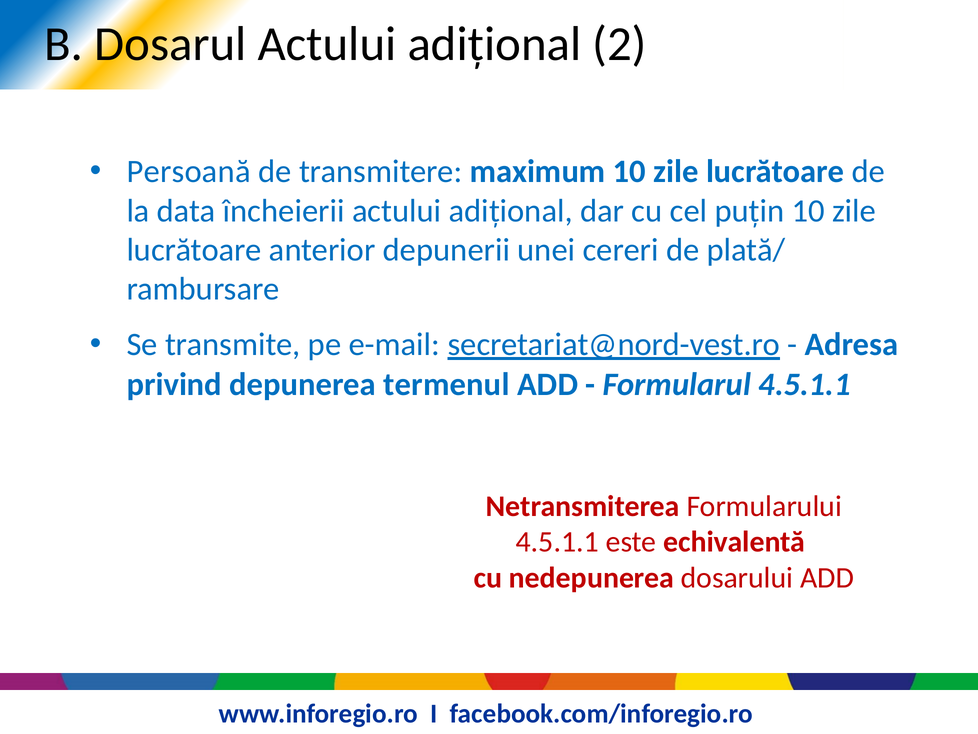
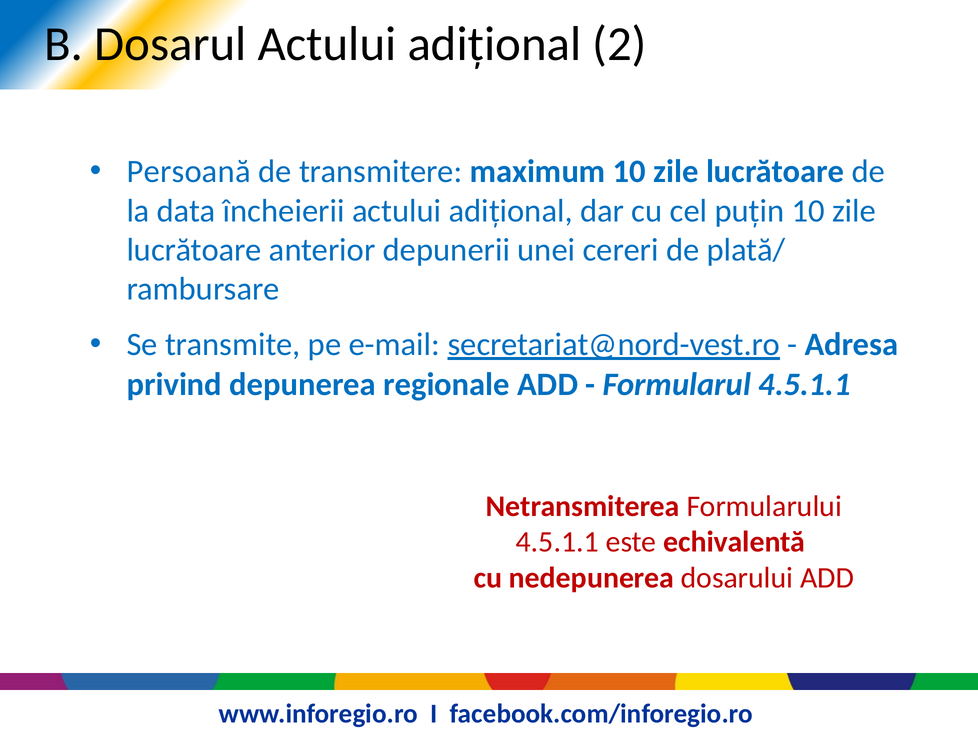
termenul: termenul -> regionale (447, 384)
